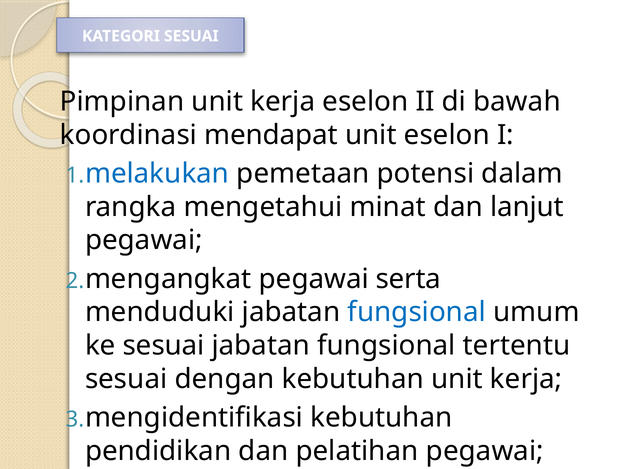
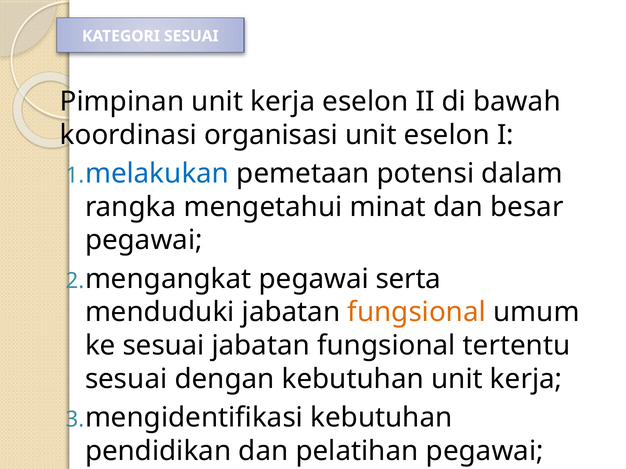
mendapat: mendapat -> organisasi (271, 135)
lanjut: lanjut -> besar (527, 207)
fungsional colour: blue -> orange (417, 313)
